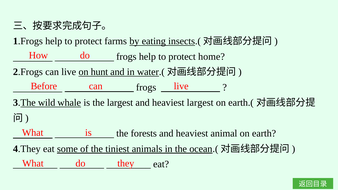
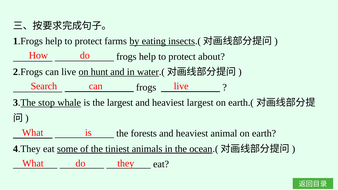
home: home -> about (212, 57)
Before: Before -> Search (44, 86)
wild: wild -> stop (47, 103)
